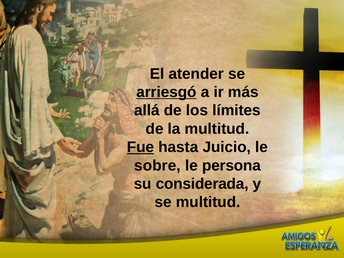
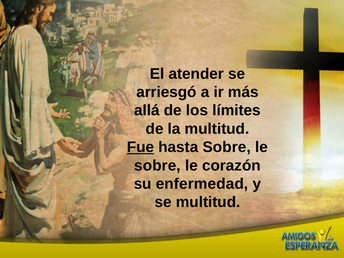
arriesgó underline: present -> none (166, 92)
hasta Juicio: Juicio -> Sobre (227, 147)
persona: persona -> corazón (231, 165)
considerada: considerada -> enfermedad (202, 184)
